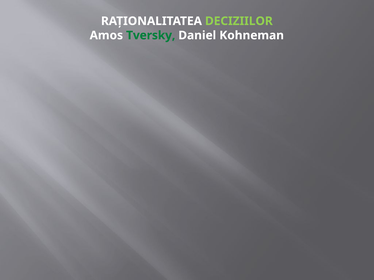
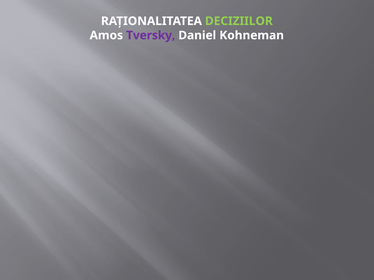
Tversky colour: green -> purple (151, 35)
